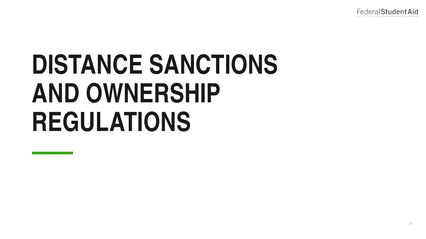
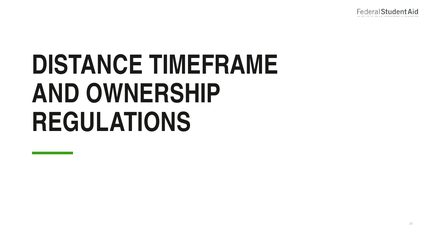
SANCTIONS: SANCTIONS -> TIMEFRAME (214, 65)
